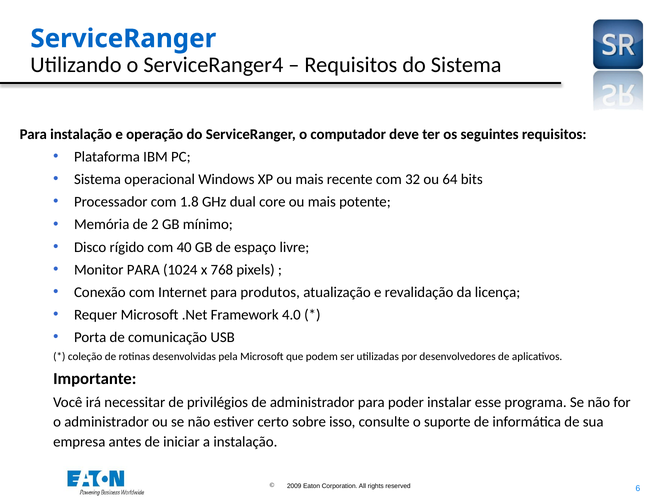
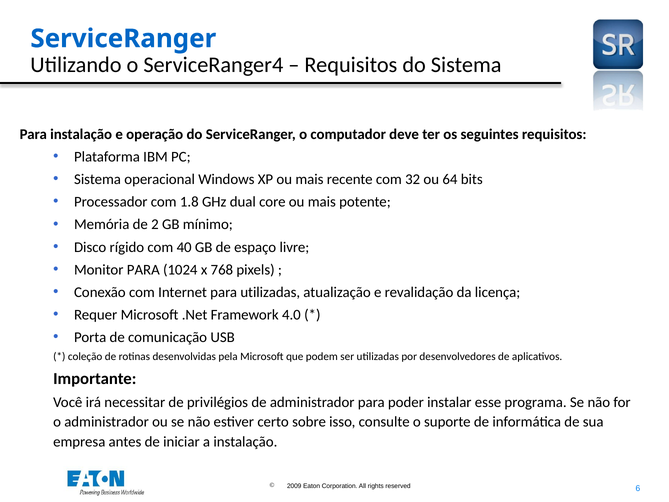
para produtos: produtos -> utilizadas (270, 292)
